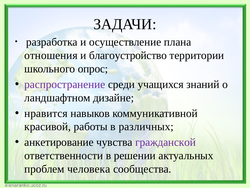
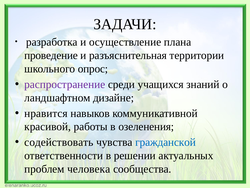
отношения: отношения -> проведение (51, 55)
благоустройство: благоустройство -> разъяснительная (128, 55)
различных: различных -> озеленения (146, 126)
анкетирование: анкетирование -> содействовать (59, 142)
гражданской colour: purple -> blue (165, 142)
